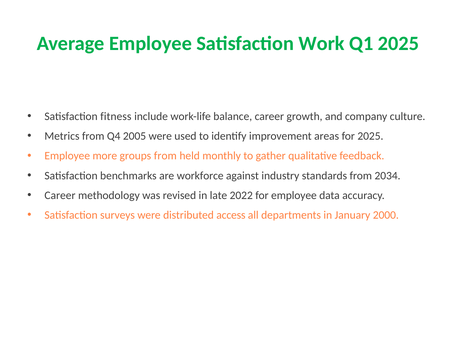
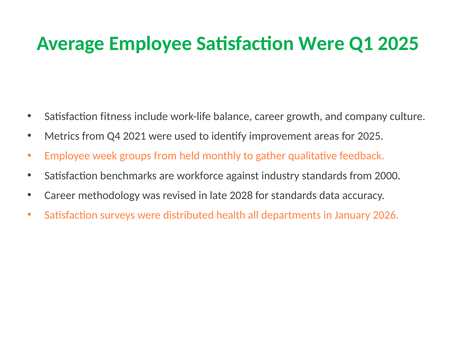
Satisfaction Work: Work -> Were (322, 44)
2005: 2005 -> 2021 (135, 136)
more: more -> week (105, 156)
2034: 2034 -> 2000 (388, 176)
2022: 2022 -> 2028 (241, 195)
for employee: employee -> standards (294, 195)
access: access -> health (231, 215)
2000: 2000 -> 2026 (386, 215)
